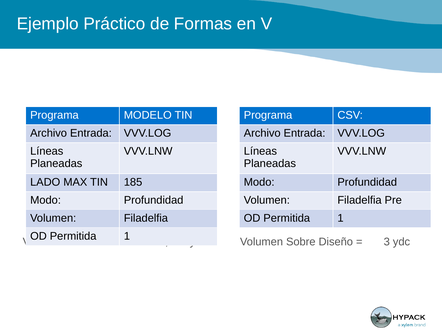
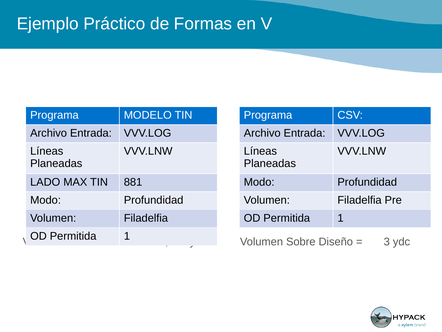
185: 185 -> 881 (133, 182)
